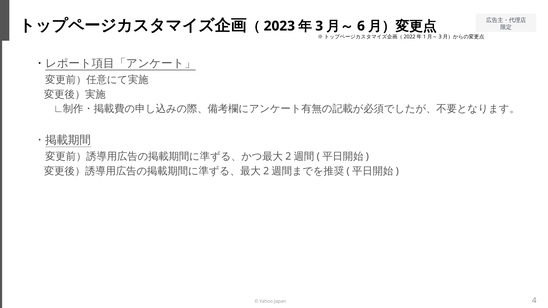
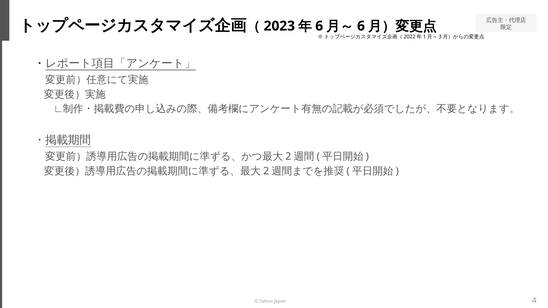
3: 3 -> 6 (319, 26)
